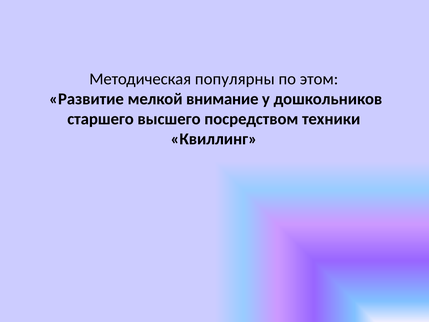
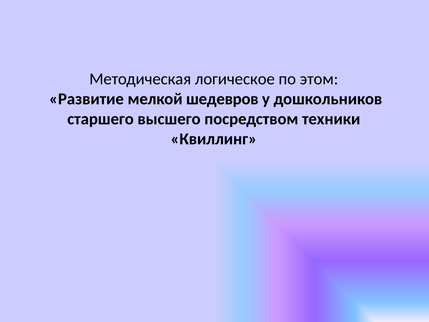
популярны: популярны -> логическое (235, 79)
внимание: внимание -> шедевров (222, 99)
